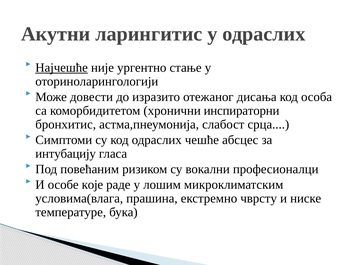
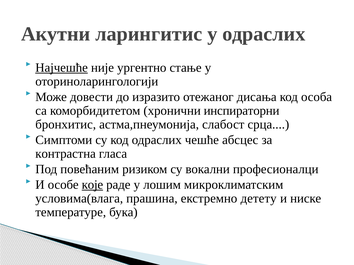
интубацију: интубацију -> контрастна (66, 154)
које underline: none -> present (92, 185)
чврсту: чврсту -> детету (259, 199)
